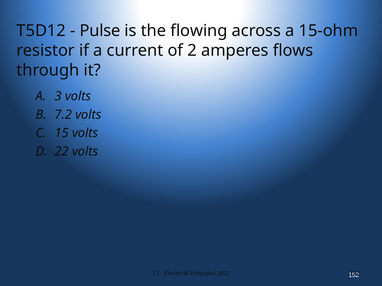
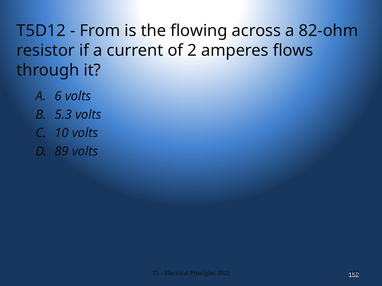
Pulse: Pulse -> From (100, 31)
15-ohm: 15-ohm -> 82-ohm (328, 31)
3: 3 -> 6 (58, 96)
7.2: 7.2 -> 5.3 (63, 115)
15: 15 -> 10 (62, 133)
22: 22 -> 89 (62, 152)
